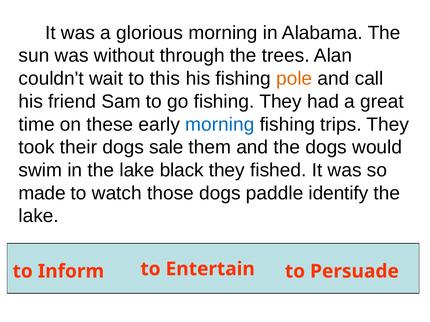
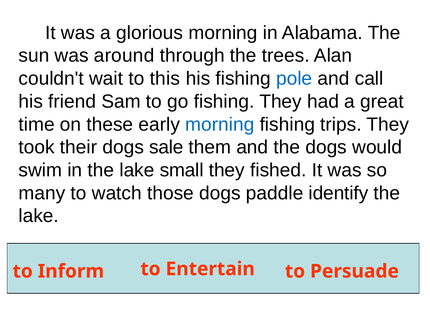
without: without -> around (124, 56)
pole colour: orange -> blue (294, 79)
black: black -> small (182, 170)
made: made -> many (42, 193)
